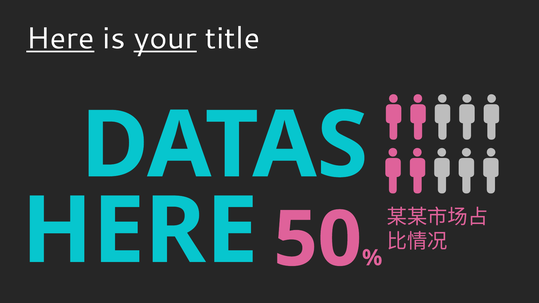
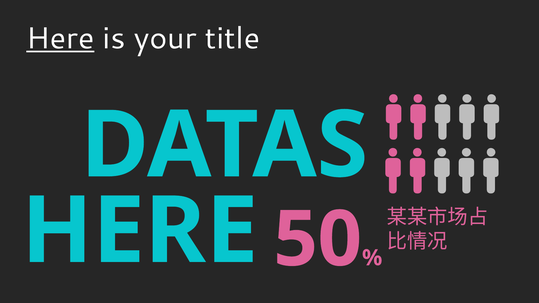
your underline: present -> none (165, 39)
